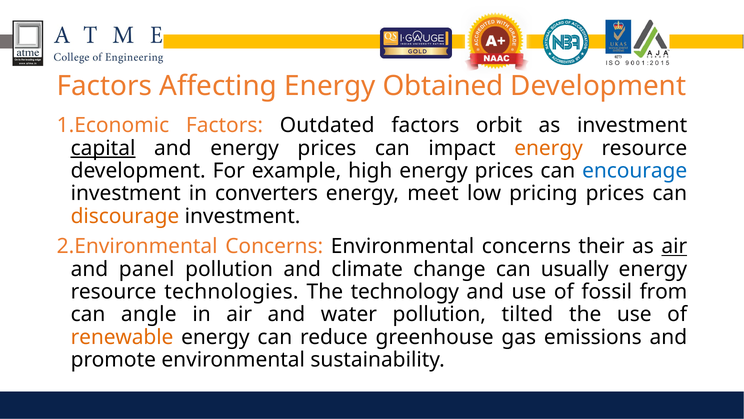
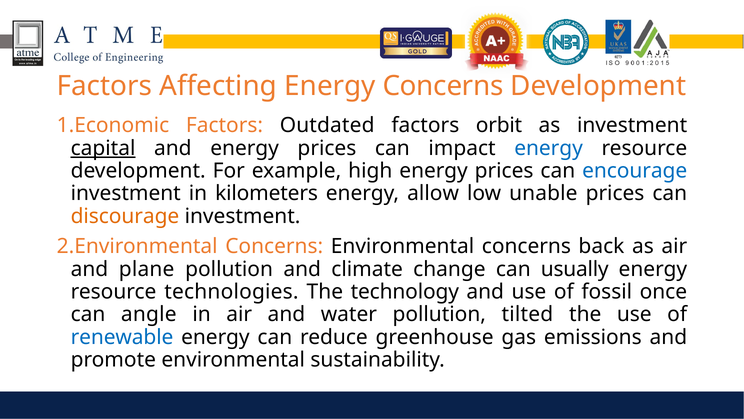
Energy Obtained: Obtained -> Concerns (443, 86)
energy colour: orange -> blue (549, 148)
converters: converters -> kilometers (267, 193)
meet: meet -> allow (433, 193)
pricing: pricing -> unable (543, 193)
their: their -> back (601, 246)
air underline: present -> none (674, 246)
panel: panel -> plane (147, 269)
from: from -> once (663, 292)
renewable colour: orange -> blue (122, 337)
